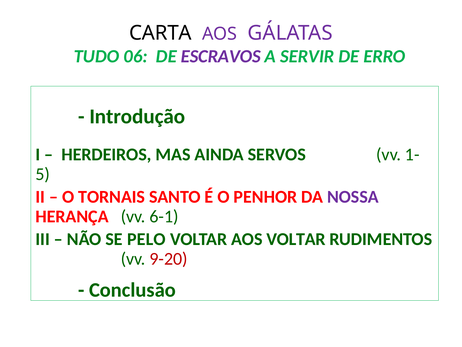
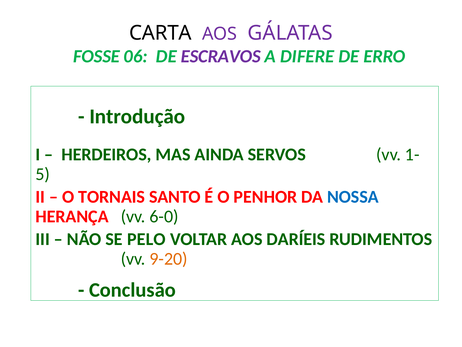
TUDO: TUDO -> FOSSE (97, 56)
SERVIR: SERVIR -> DIFERE (307, 56)
NOSSA colour: purple -> blue (353, 197)
6-1: 6-1 -> 6-0 (164, 216)
AOS VOLTAR: VOLTAR -> DARÍEIS (296, 239)
9-20 colour: red -> orange (169, 258)
